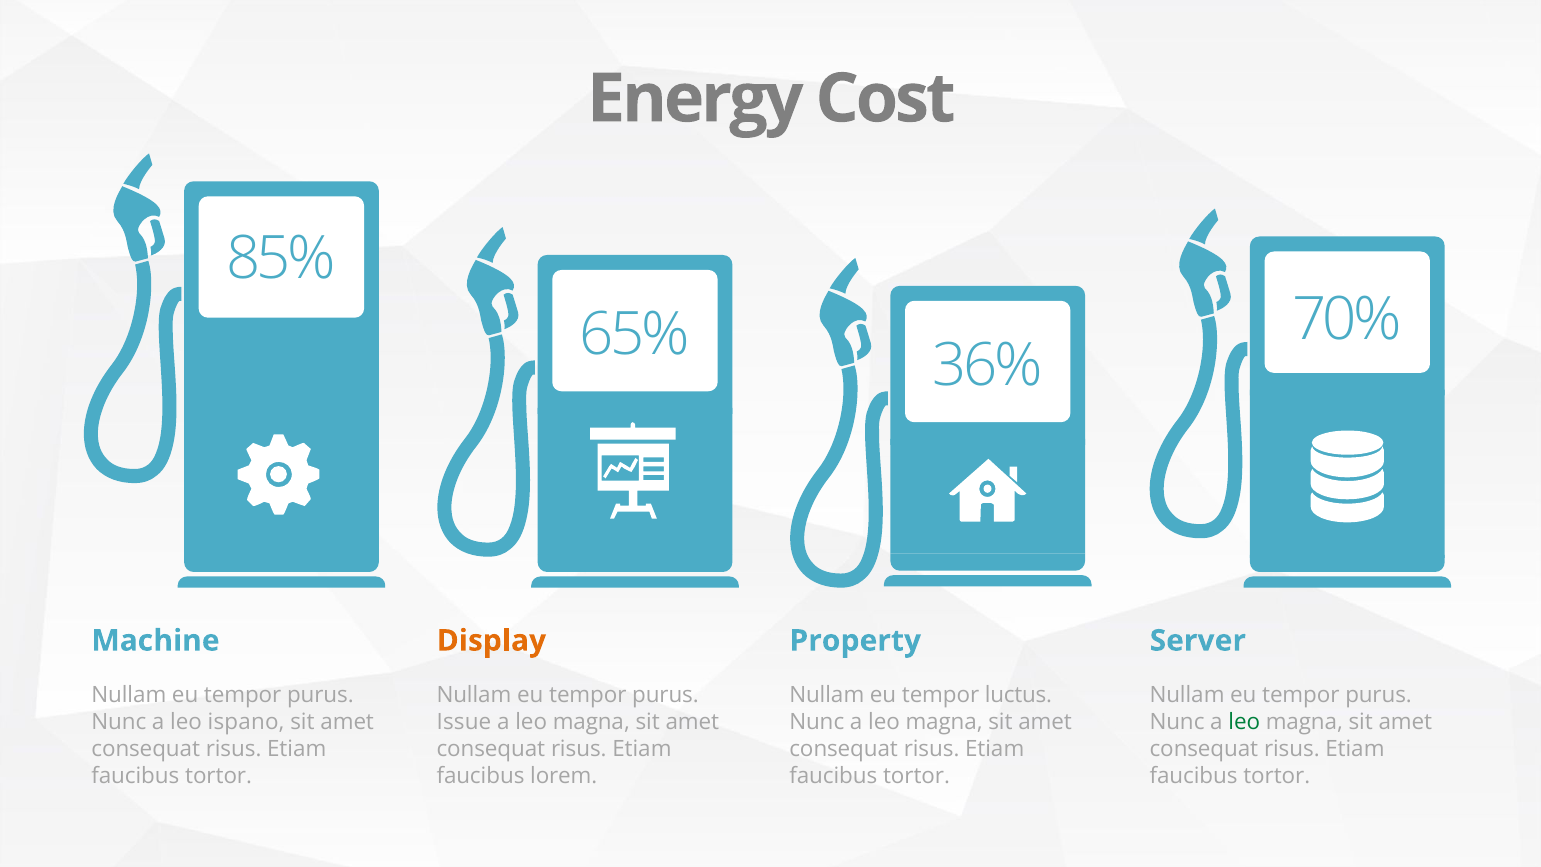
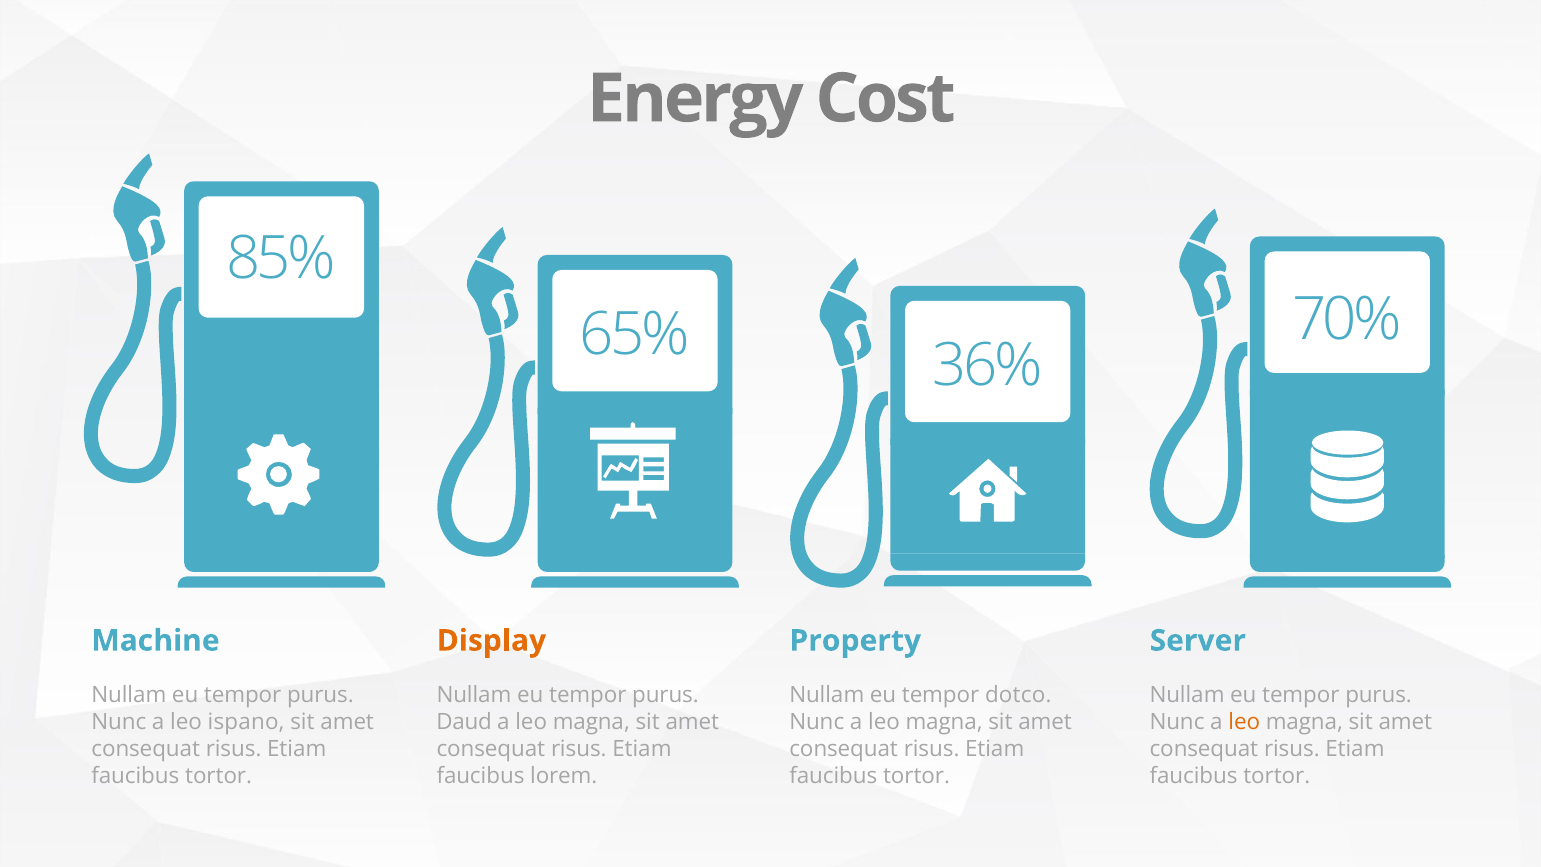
luctus: luctus -> dotco (1018, 695)
Issue: Issue -> Daud (464, 722)
leo colour: green -> orange (1244, 722)
